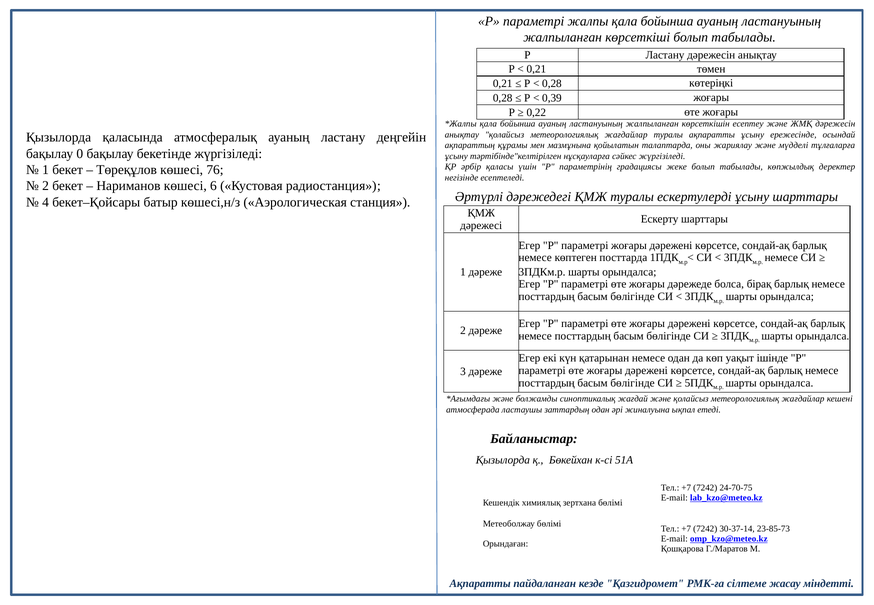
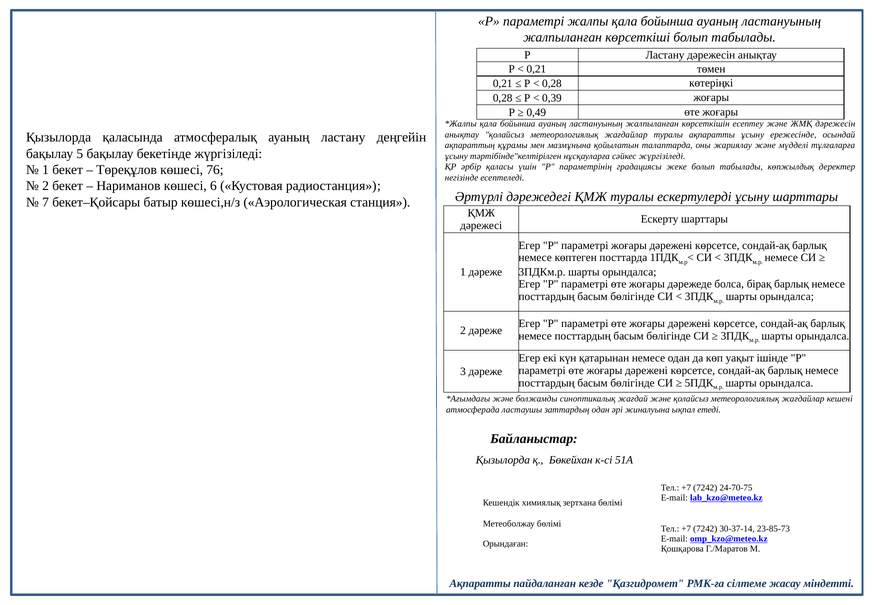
0,22: 0,22 -> 0,49 (536, 113)
0: 0 -> 5 (80, 154)
4: 4 -> 7 (46, 202)
